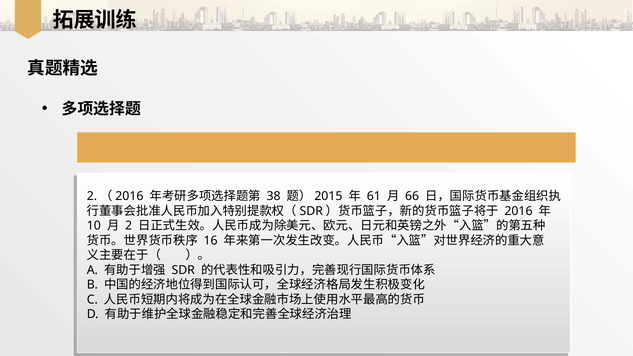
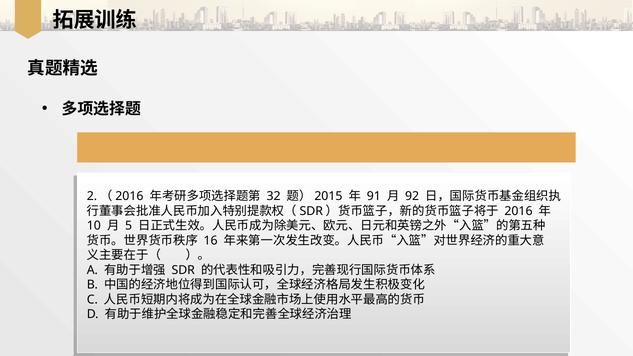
38: 38 -> 32 (274, 196)
61: 61 -> 91 (374, 196)
66: 66 -> 92 (412, 196)
2: 2 -> 5 (129, 226)
